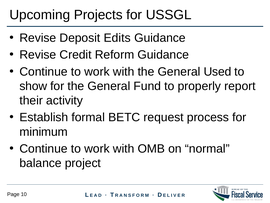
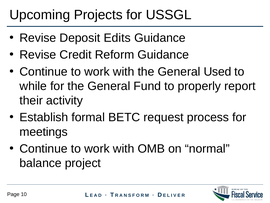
show: show -> while (33, 86)
minimum: minimum -> meetings (44, 132)
